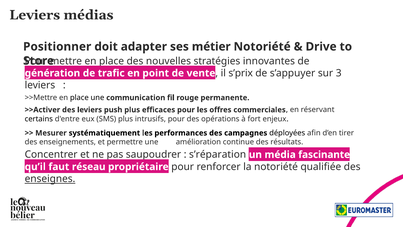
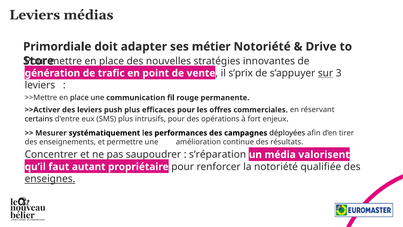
Positionner: Positionner -> Primordiale (57, 47)
sur underline: none -> present (326, 73)
fascinante: fascinante -> valorisent (324, 154)
réseau: réseau -> autant (89, 167)
